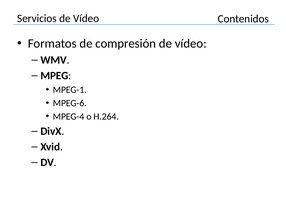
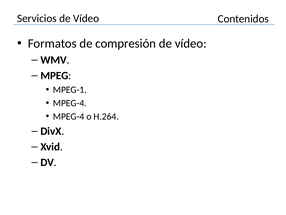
MPEG-6: MPEG-6 -> MPEG-4 (70, 103)
